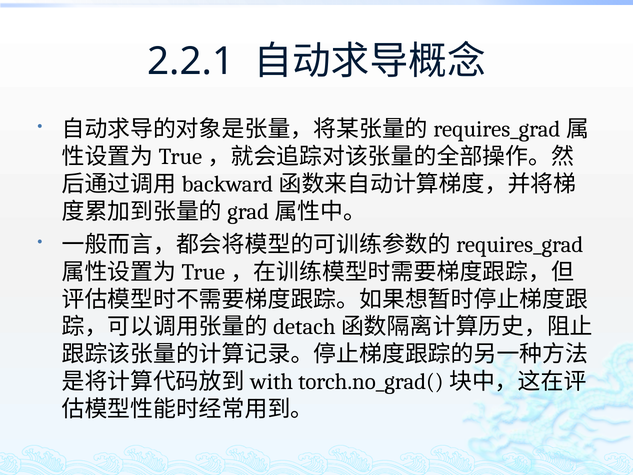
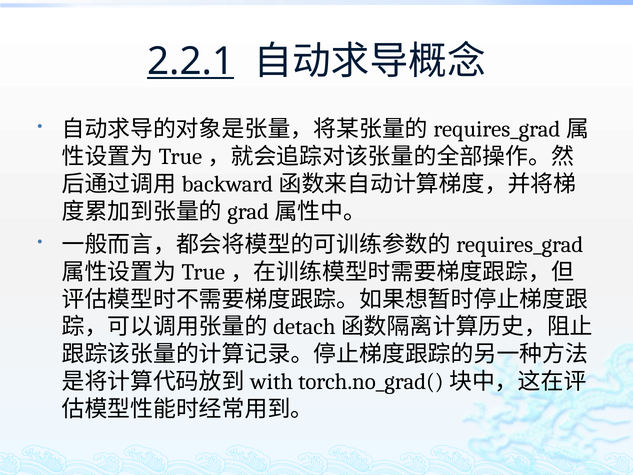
2.2.1 underline: none -> present (191, 61)
